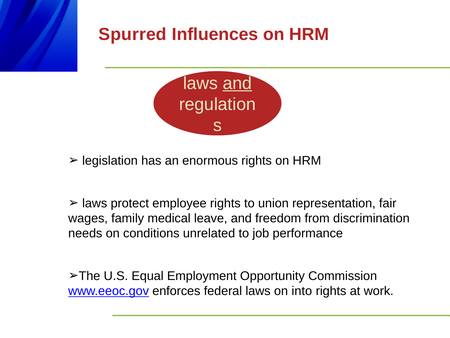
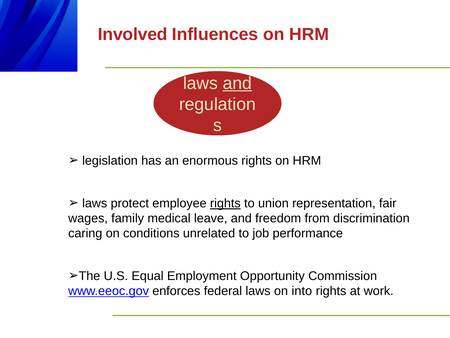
Spurred: Spurred -> Involved (133, 34)
rights underline: none -> present (225, 203)
needs: needs -> caring (85, 233)
